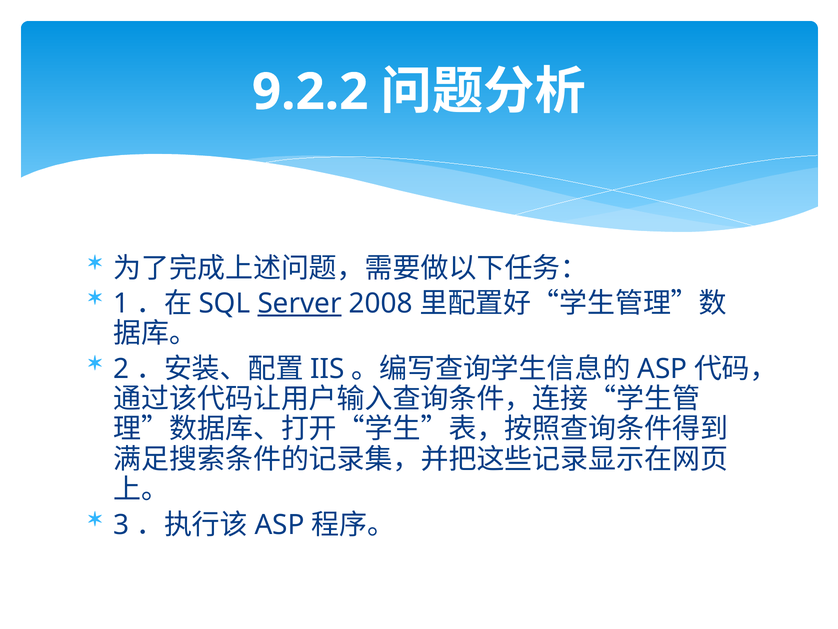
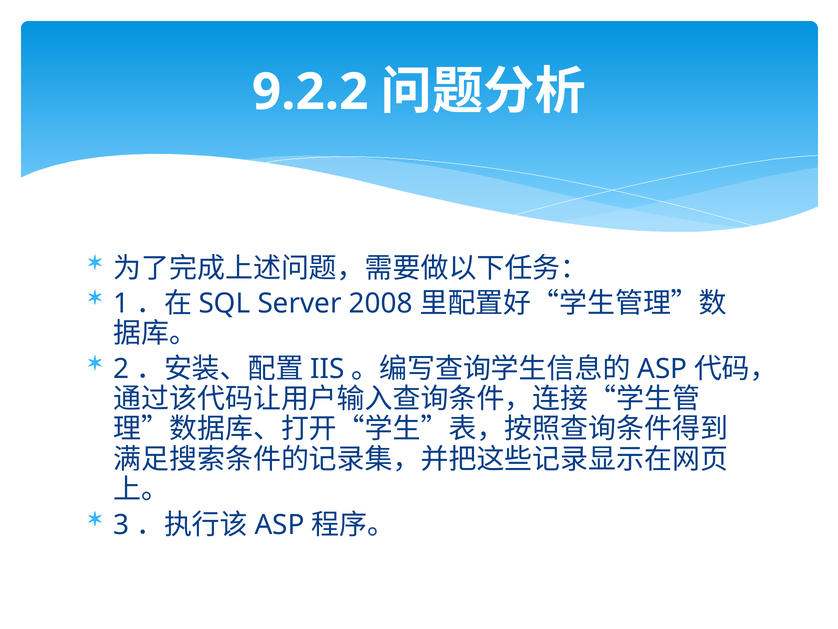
Server underline: present -> none (300, 303)
